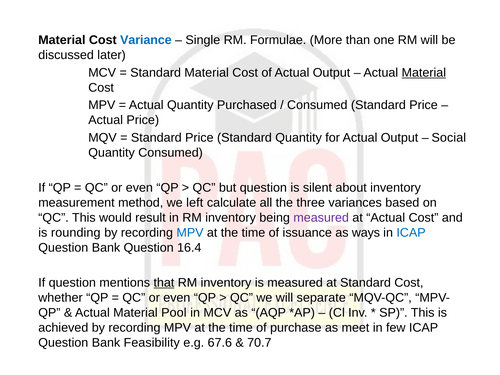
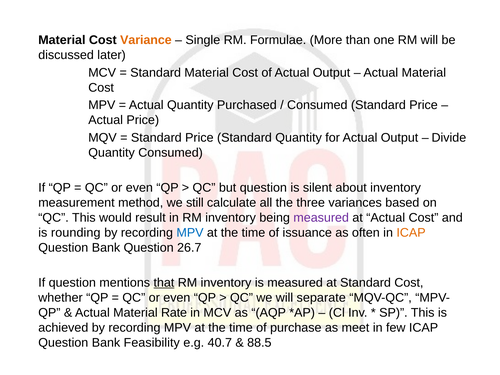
Variance colour: blue -> orange (146, 40)
Material underline: present -> none (424, 73)
Social: Social -> Divide (449, 138)
left: left -> still (195, 203)
ways: ways -> often (366, 233)
ICAP colour: blue -> orange (411, 233)
16.4: 16.4 -> 26.7 (189, 248)
Pool: Pool -> Rate (174, 313)
67.6: 67.6 -> 40.7 (220, 343)
70.7: 70.7 -> 88.5 (259, 343)
